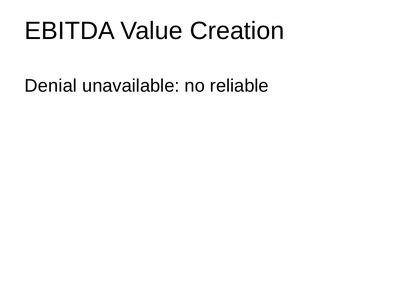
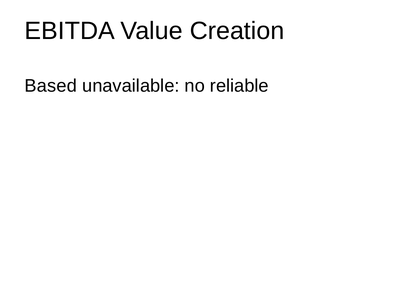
Denial: Denial -> Based (51, 86)
